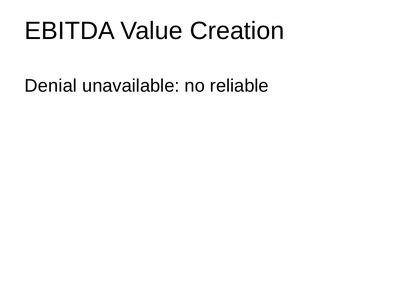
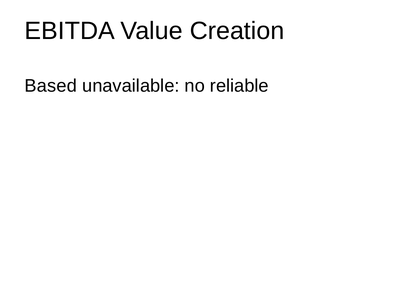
Denial: Denial -> Based (51, 86)
